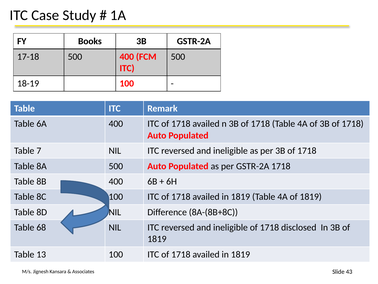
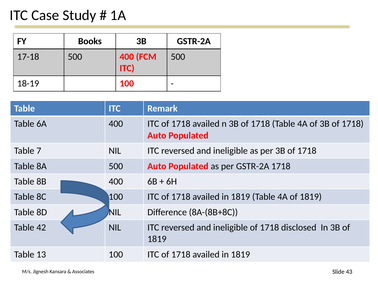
68: 68 -> 42 (41, 227)
